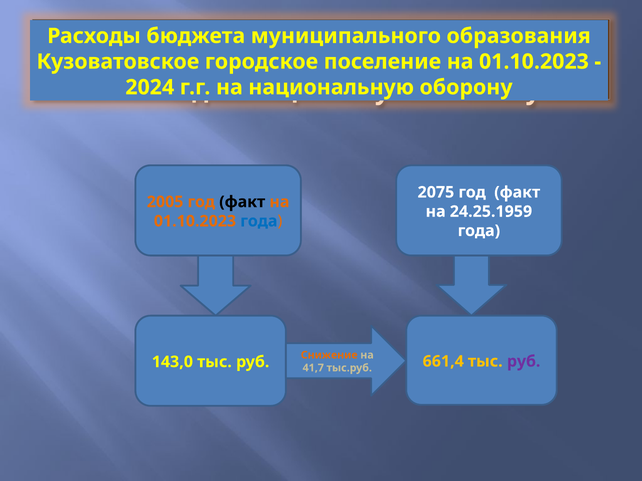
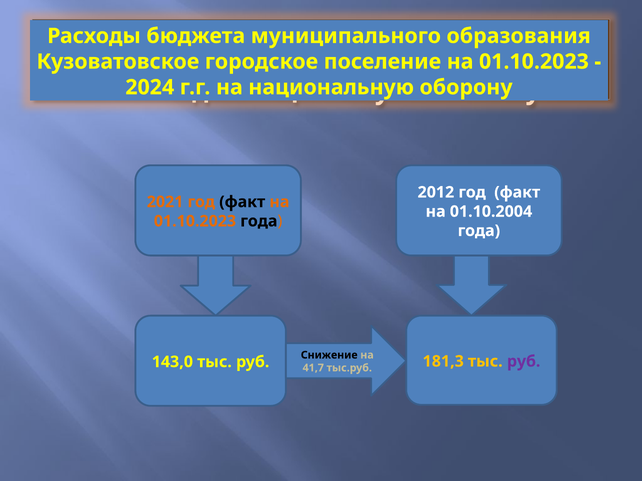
2075: 2075 -> 2012 (436, 192)
2005: 2005 -> 2021 (165, 202)
24.25.1959: 24.25.1959 -> 01.10.2004 (491, 212)
года colour: blue -> black (259, 221)
Снижение colour: orange -> black (329, 355)
661,4: 661,4 -> 181,3 (443, 362)
